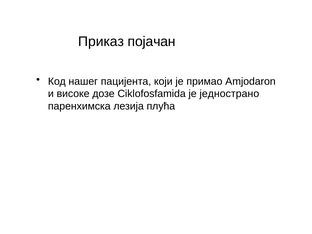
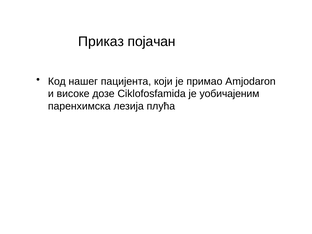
једнострано: једнострано -> уобичајеним (229, 94)
